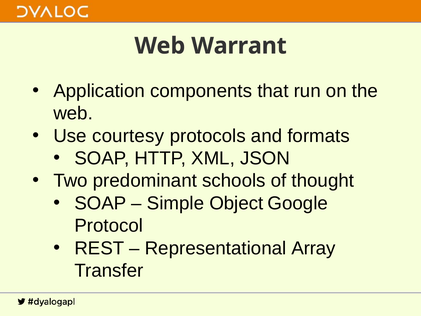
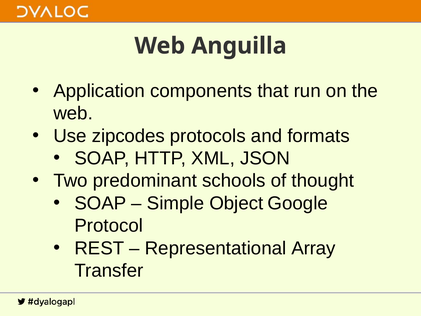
Warrant: Warrant -> Anguilla (239, 46)
courtesy: courtesy -> zipcodes (128, 136)
